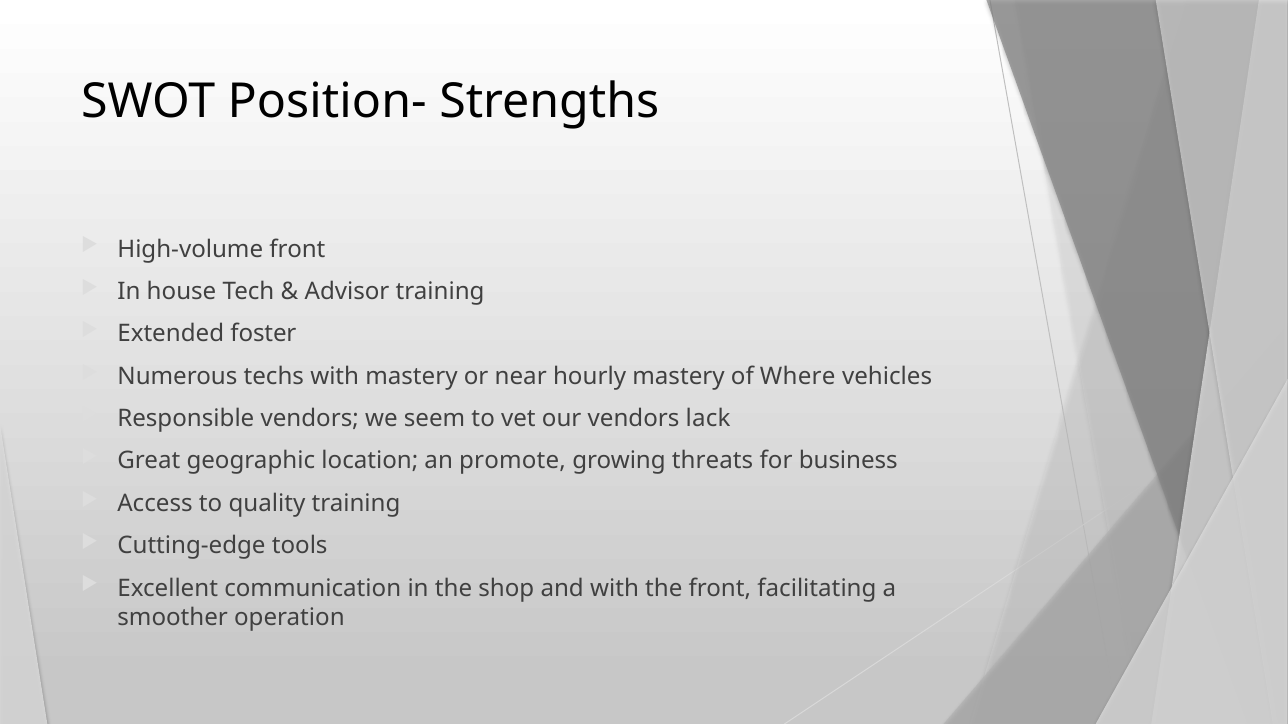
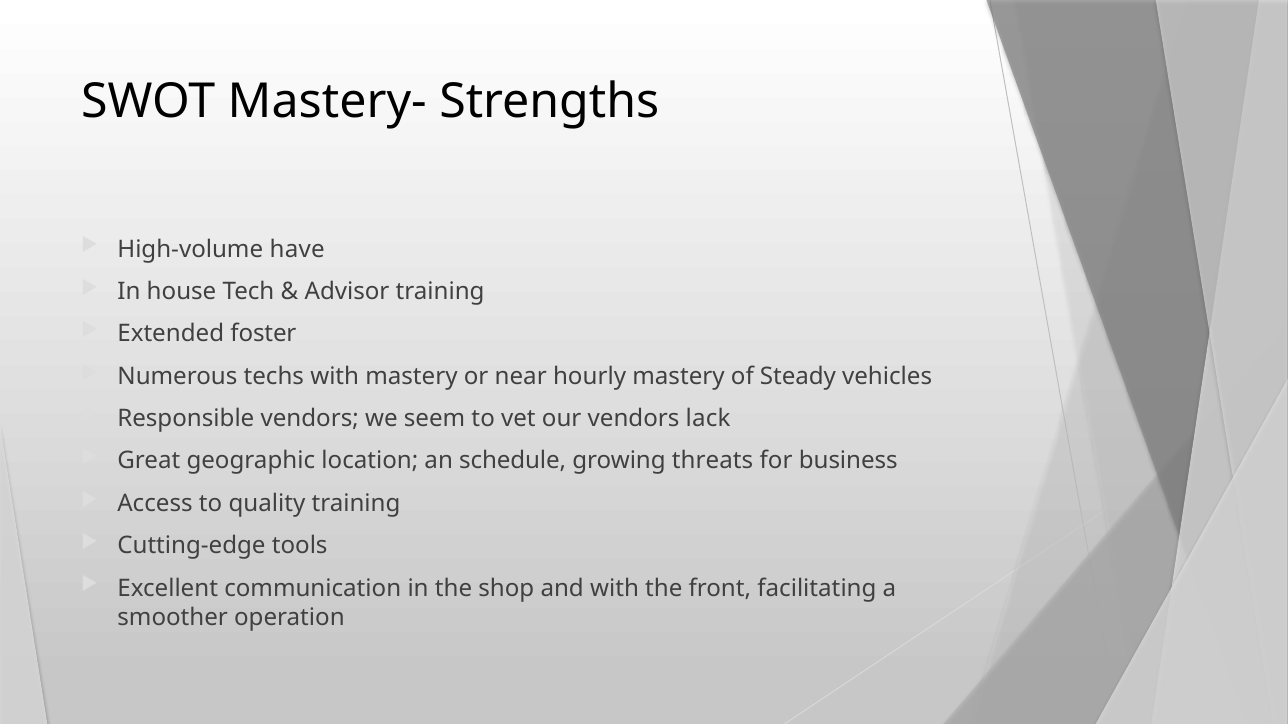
Position-: Position- -> Mastery- (327, 102)
High-volume front: front -> have (297, 249)
Where: Where -> Steady (798, 376)
promote: promote -> schedule (513, 461)
